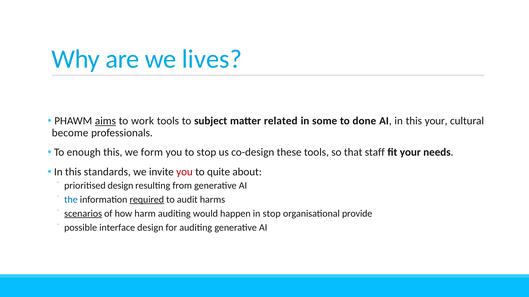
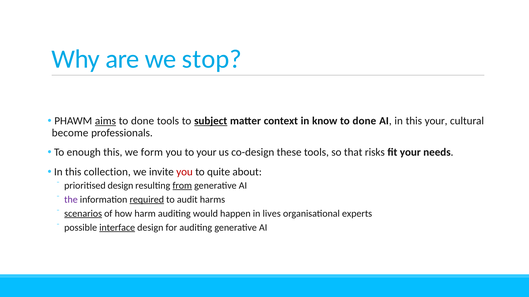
lives: lives -> stop (212, 59)
work: work -> done (143, 121)
subject underline: none -> present (211, 121)
related: related -> context (281, 121)
some: some -> know (325, 121)
to stop: stop -> your (206, 153)
staff: staff -> risks (375, 153)
standards: standards -> collection (107, 172)
from underline: none -> present (182, 186)
the colour: blue -> purple (71, 200)
in stop: stop -> lives (272, 214)
provide: provide -> experts (357, 214)
interface underline: none -> present (117, 228)
